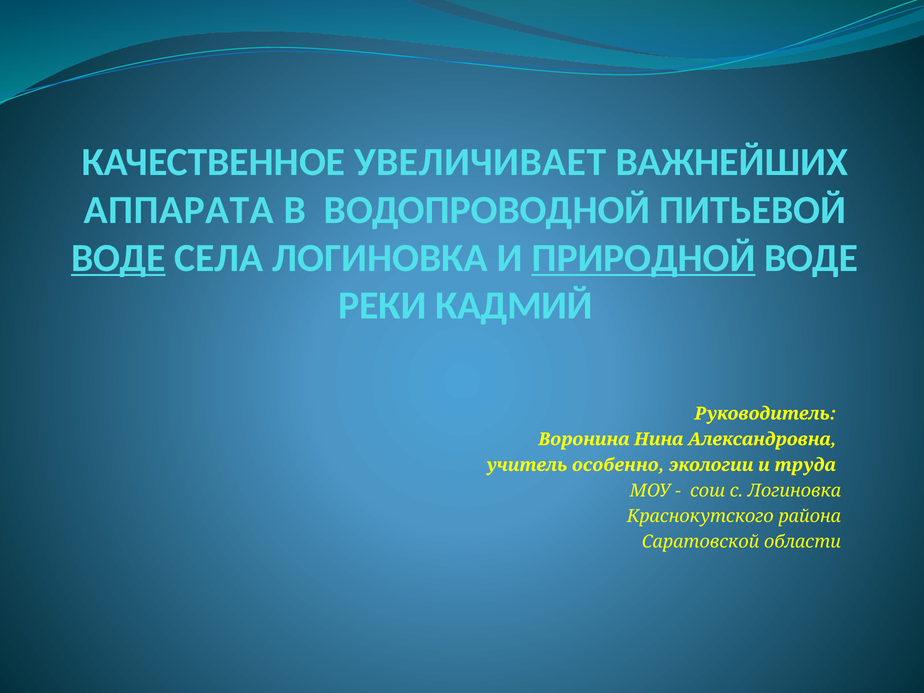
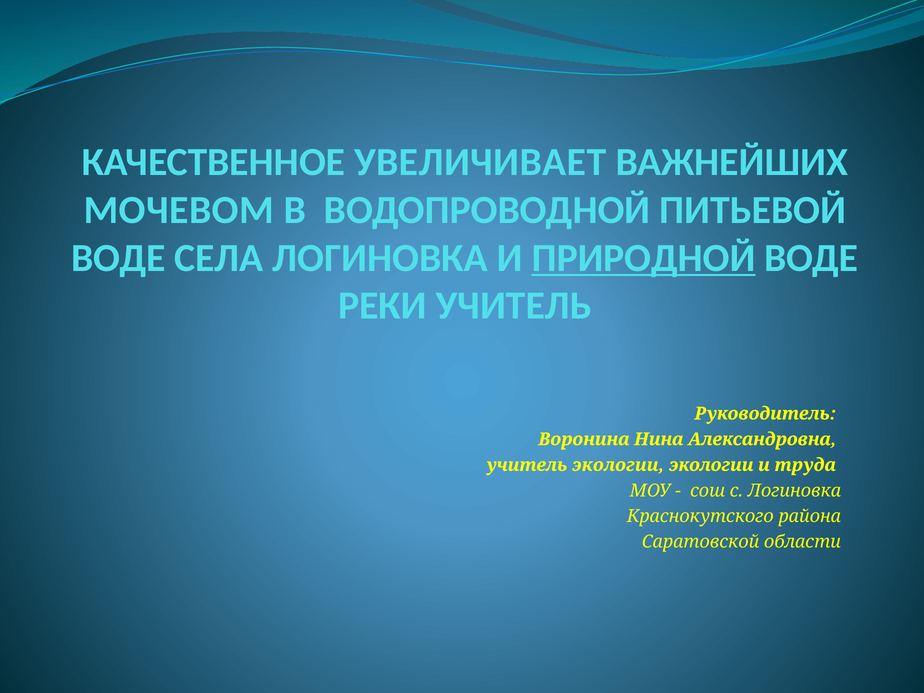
АППАРАТА: АППАРАТА -> МОЧЕВОМ (179, 210)
ВОДЕ underline: present -> none (118, 258)
РЕКИ КАДМИЙ: КАДМИЙ -> УЧИТЕЛЬ (514, 306)
учитель особенно: особенно -> экологии (618, 465)
